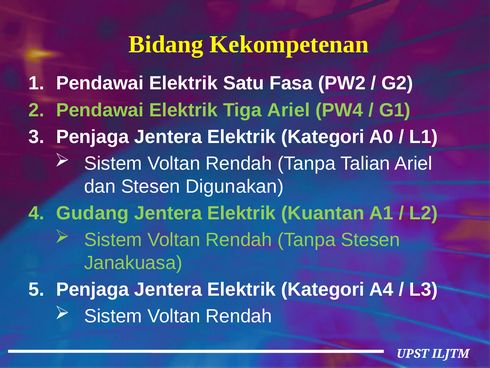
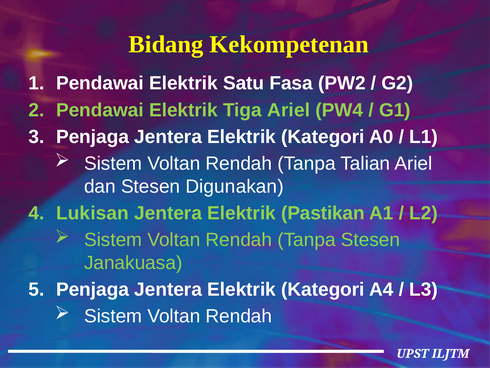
Gudang: Gudang -> Lukisan (93, 213)
Kuantan: Kuantan -> Pastikan (323, 213)
